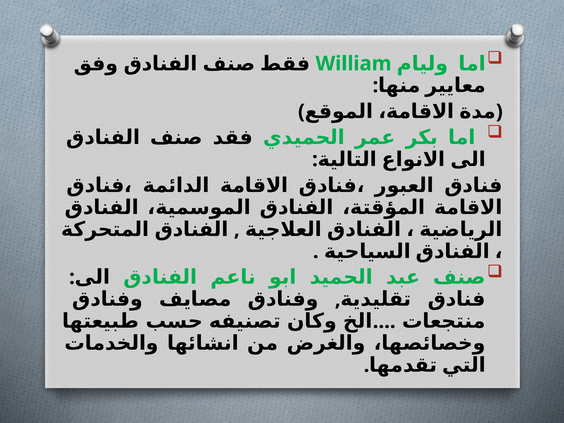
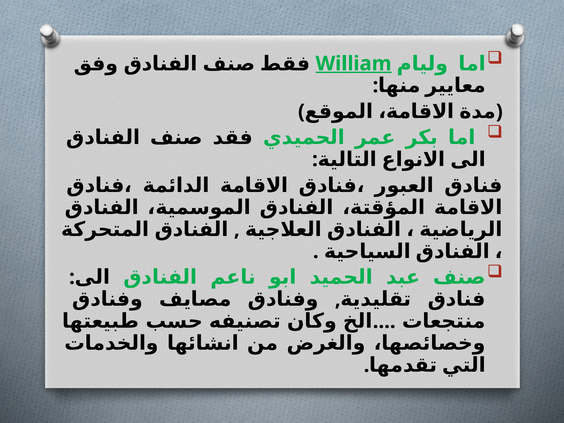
William underline: none -> present (354, 64)
